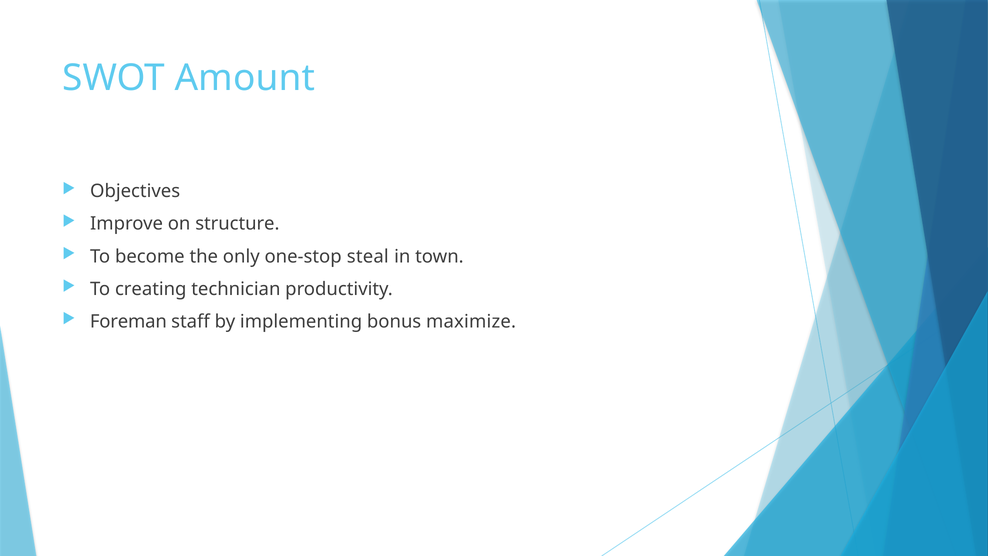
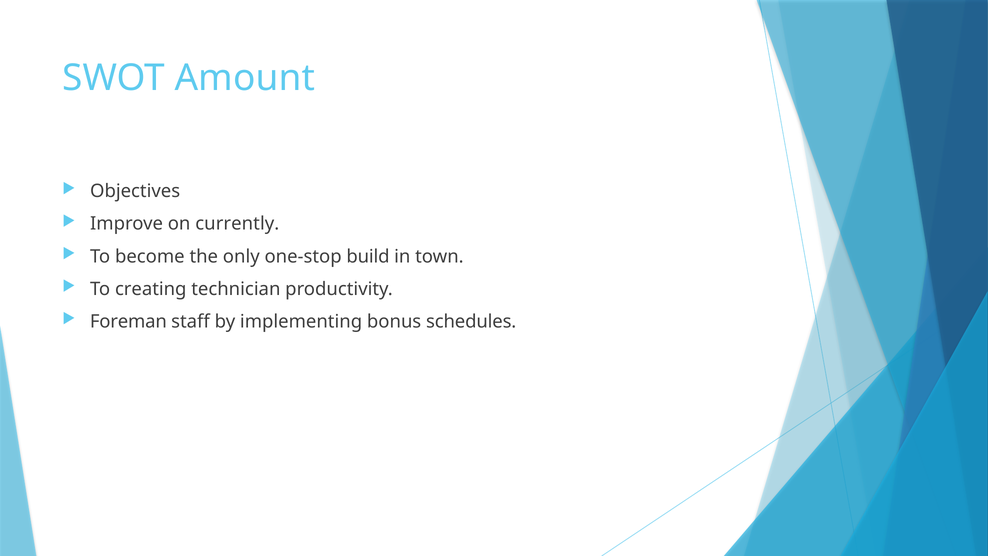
structure: structure -> currently (237, 224)
steal: steal -> build (368, 256)
maximize: maximize -> schedules (471, 321)
